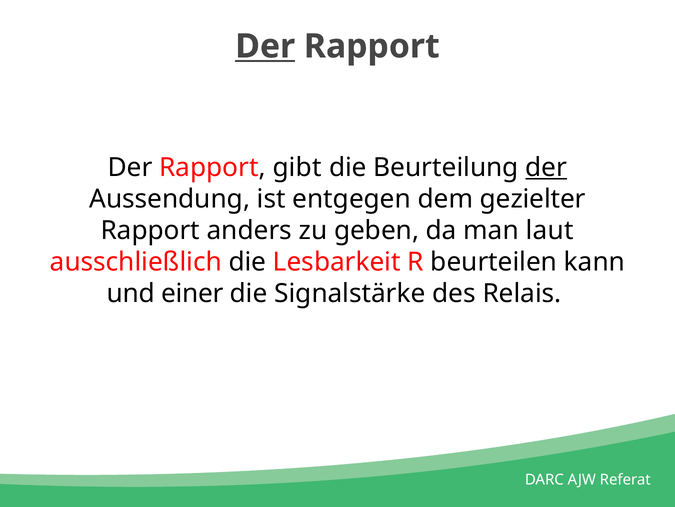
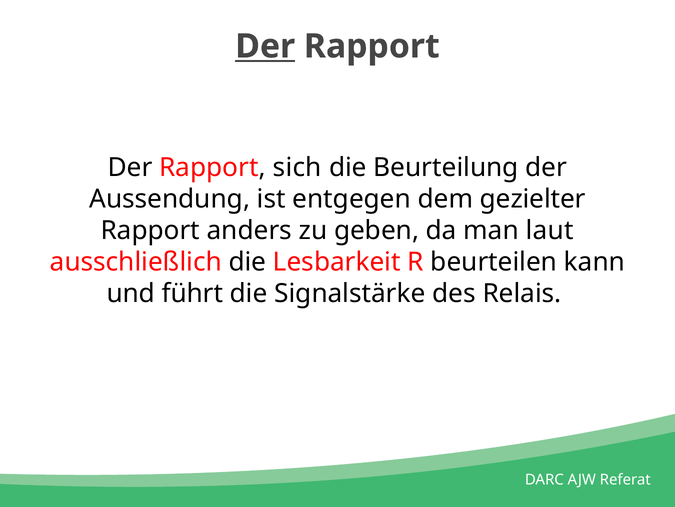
gibt: gibt -> sich (297, 167)
der underline: present -> none (546, 167)
einer: einer -> führt (193, 293)
